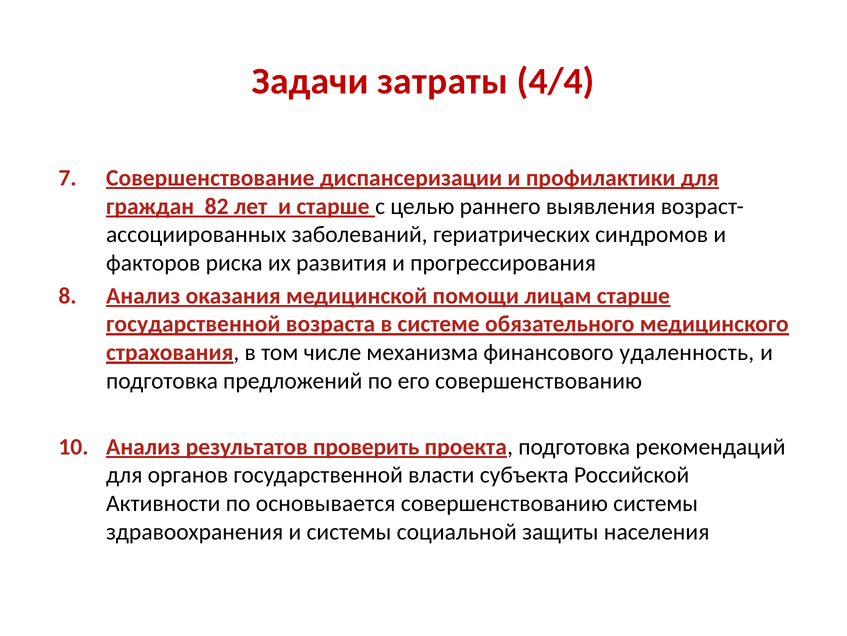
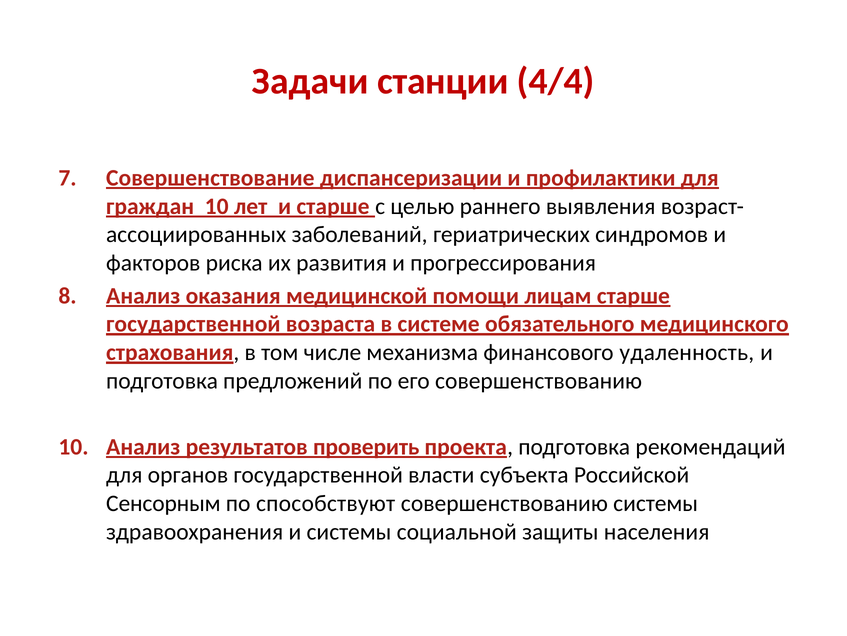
затраты: затраты -> станции (443, 81)
граждан 82: 82 -> 10 (217, 206)
Активности: Активности -> Сенсорным (163, 503)
основывается: основывается -> способствуют (326, 503)
